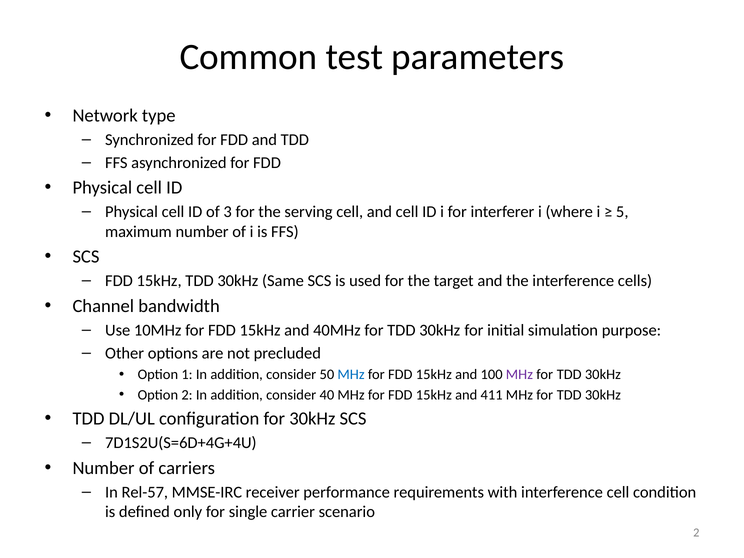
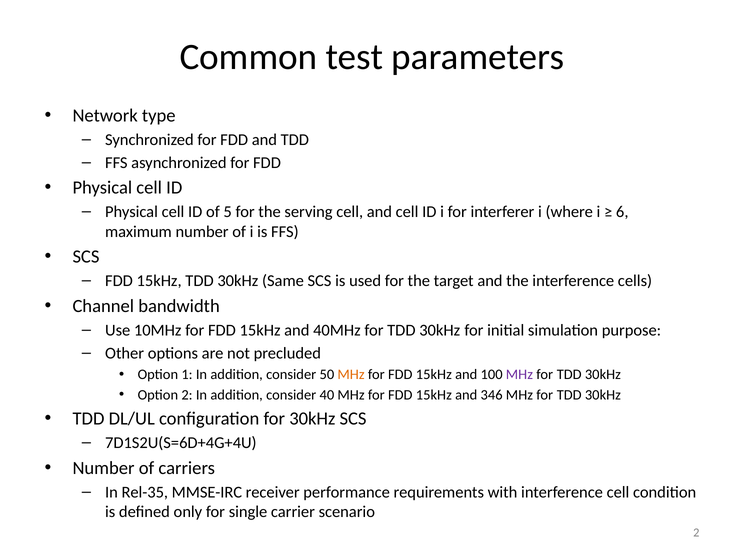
3: 3 -> 5 (228, 212)
5: 5 -> 6 (622, 212)
MHz colour: blue -> orange (351, 375)
411: 411 -> 346 (492, 395)
Rel-57: Rel-57 -> Rel-35 (145, 492)
